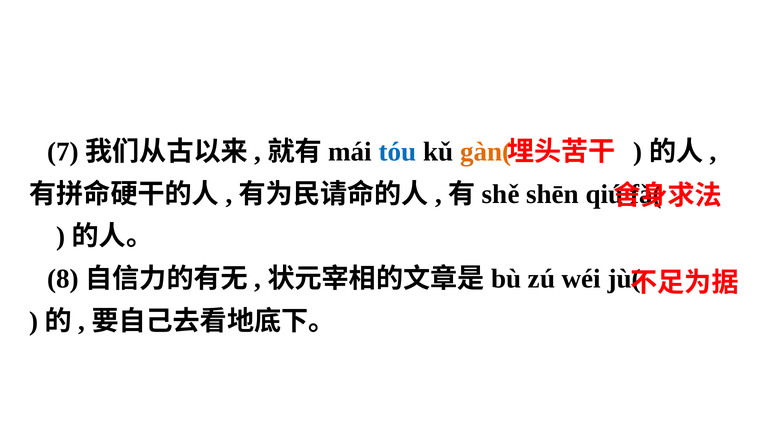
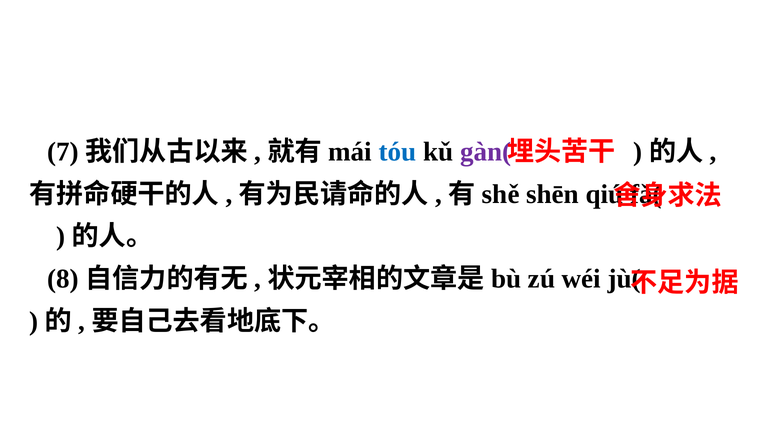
gàn( colour: orange -> purple (486, 152)
